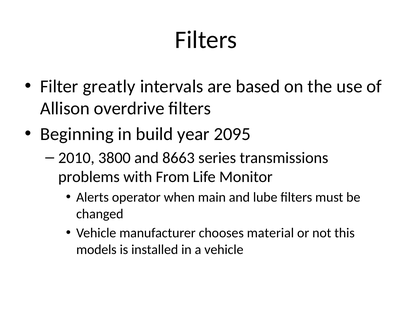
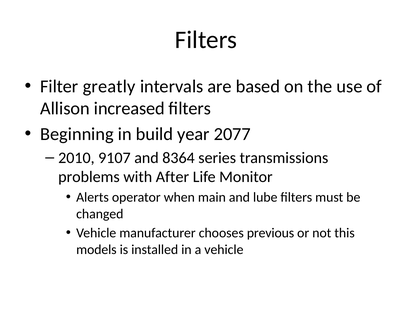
overdrive: overdrive -> increased (129, 108)
2095: 2095 -> 2077 (232, 134)
3800: 3800 -> 9107 (114, 158)
8663: 8663 -> 8364 (179, 158)
From: From -> After (172, 177)
material: material -> previous (271, 233)
